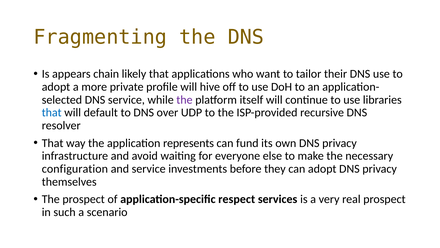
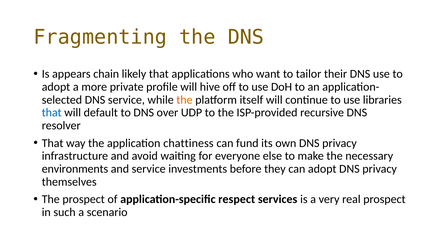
the colour: purple -> orange (184, 100)
represents: represents -> chattiness (188, 143)
configuration: configuration -> environments (75, 169)
